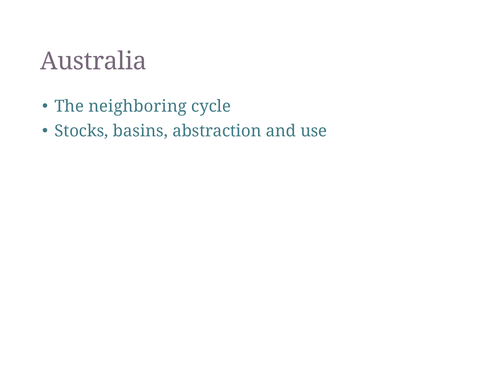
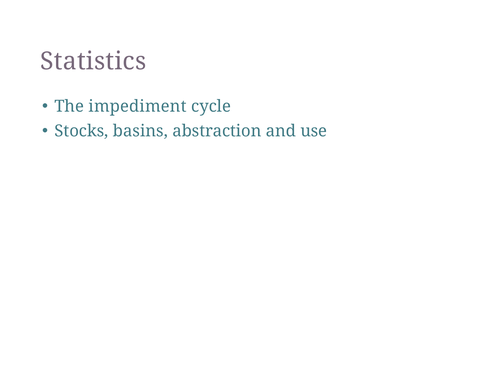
Australia: Australia -> Statistics (93, 61)
neighboring: neighboring -> impediment (138, 106)
